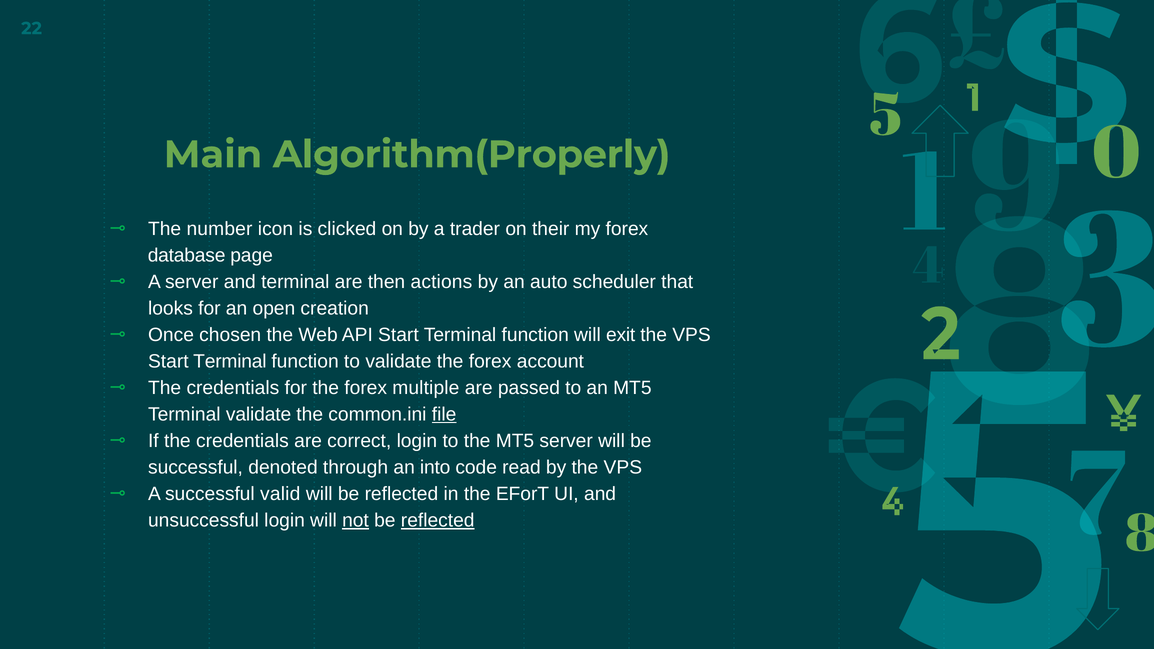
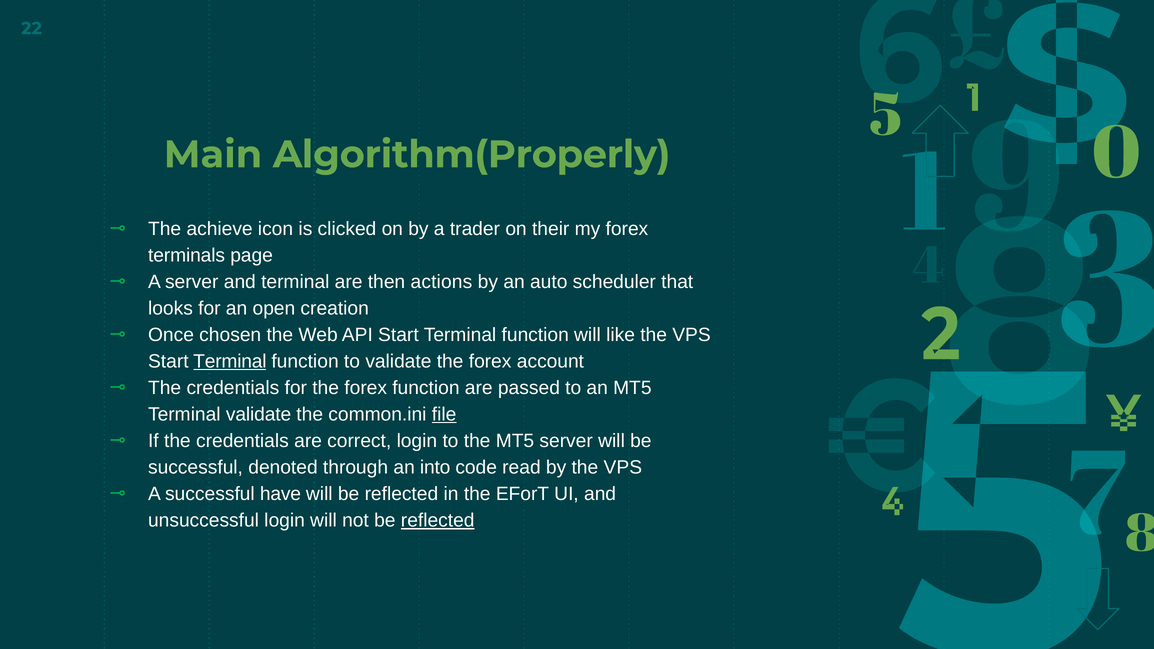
number: number -> achieve (220, 229)
database: database -> terminals (187, 255)
exit: exit -> like (621, 335)
Terminal underline: none -> present (230, 361)
forex multiple: multiple -> function (426, 388)
valid: valid -> have (280, 494)
not underline: present -> none (355, 521)
